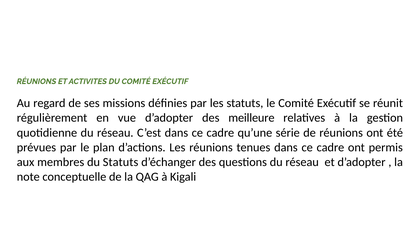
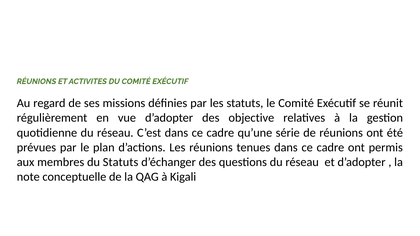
meilleure: meilleure -> objective (251, 118)
